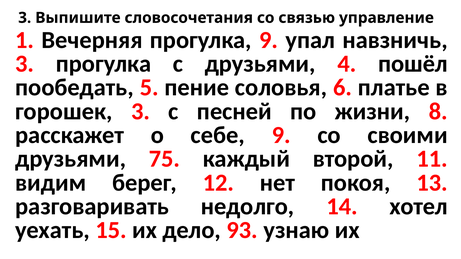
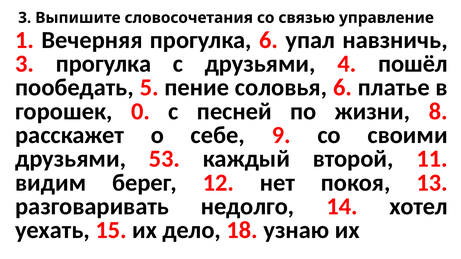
прогулка 9: 9 -> 6 (269, 40)
горошек 3: 3 -> 0 (140, 111)
75: 75 -> 53 (165, 159)
93: 93 -> 18 (242, 231)
